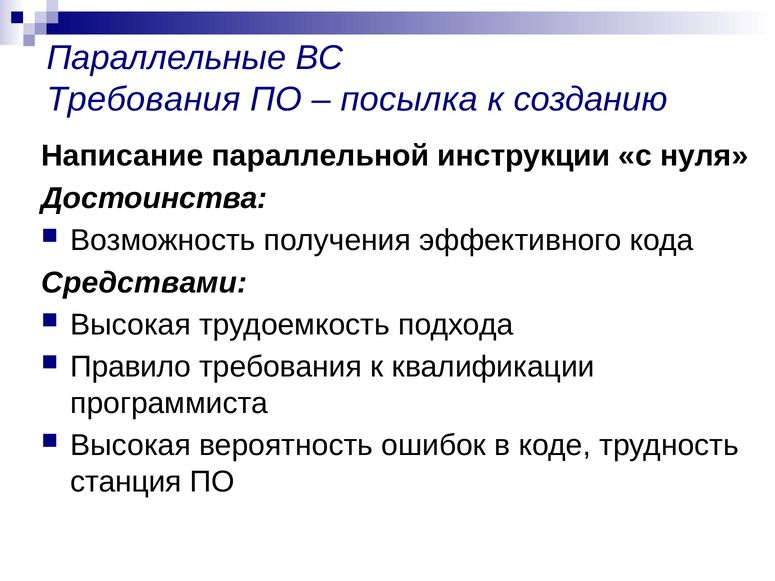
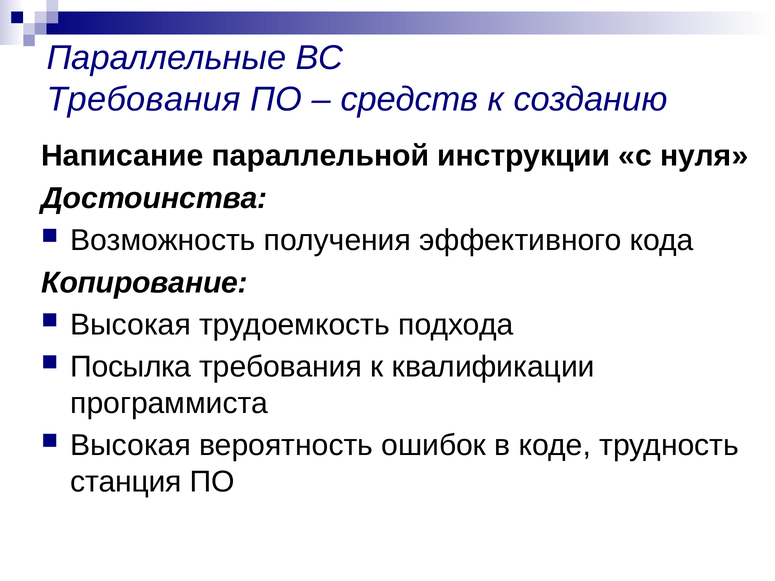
посылка: посылка -> средств (409, 99)
Средствами: Средствами -> Копирование (145, 283)
Правило: Правило -> Посылка (131, 367)
